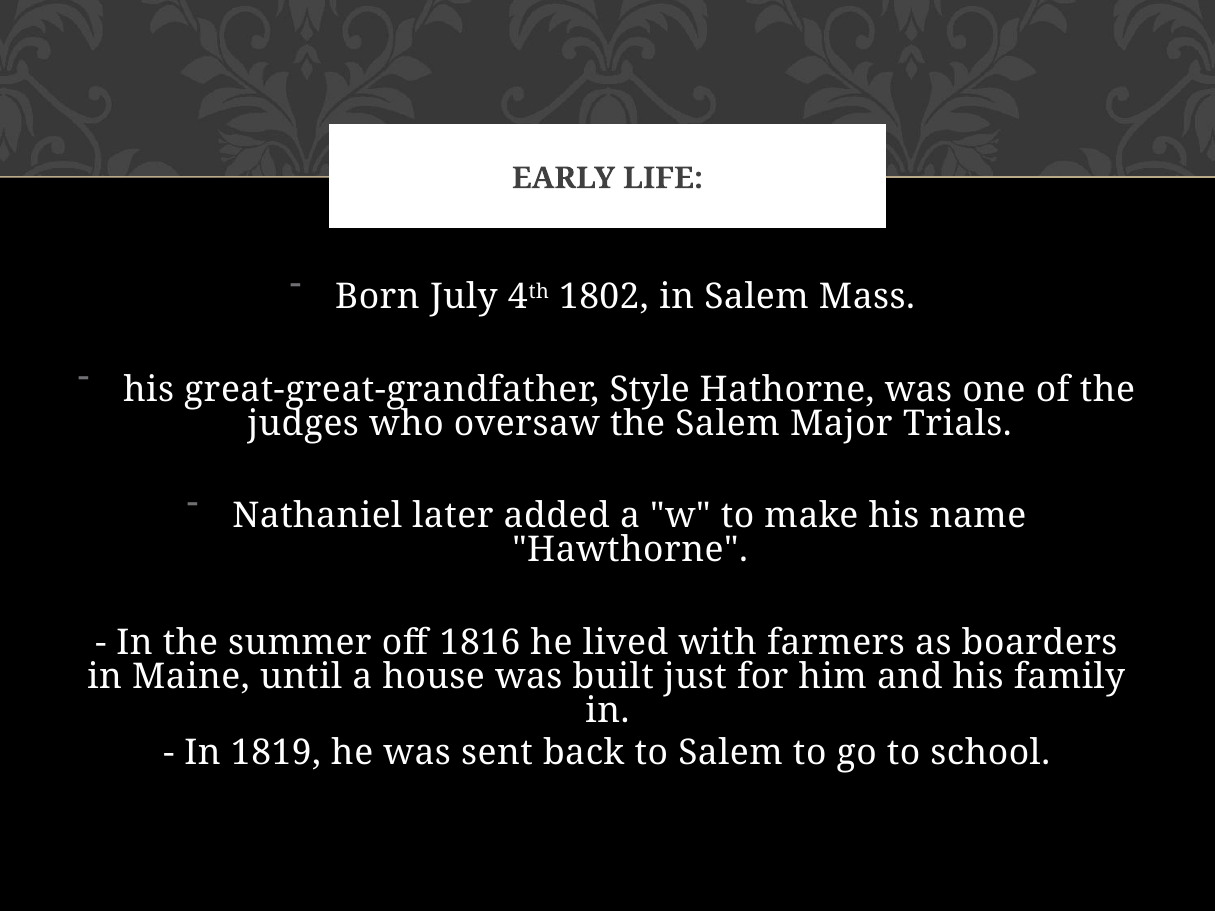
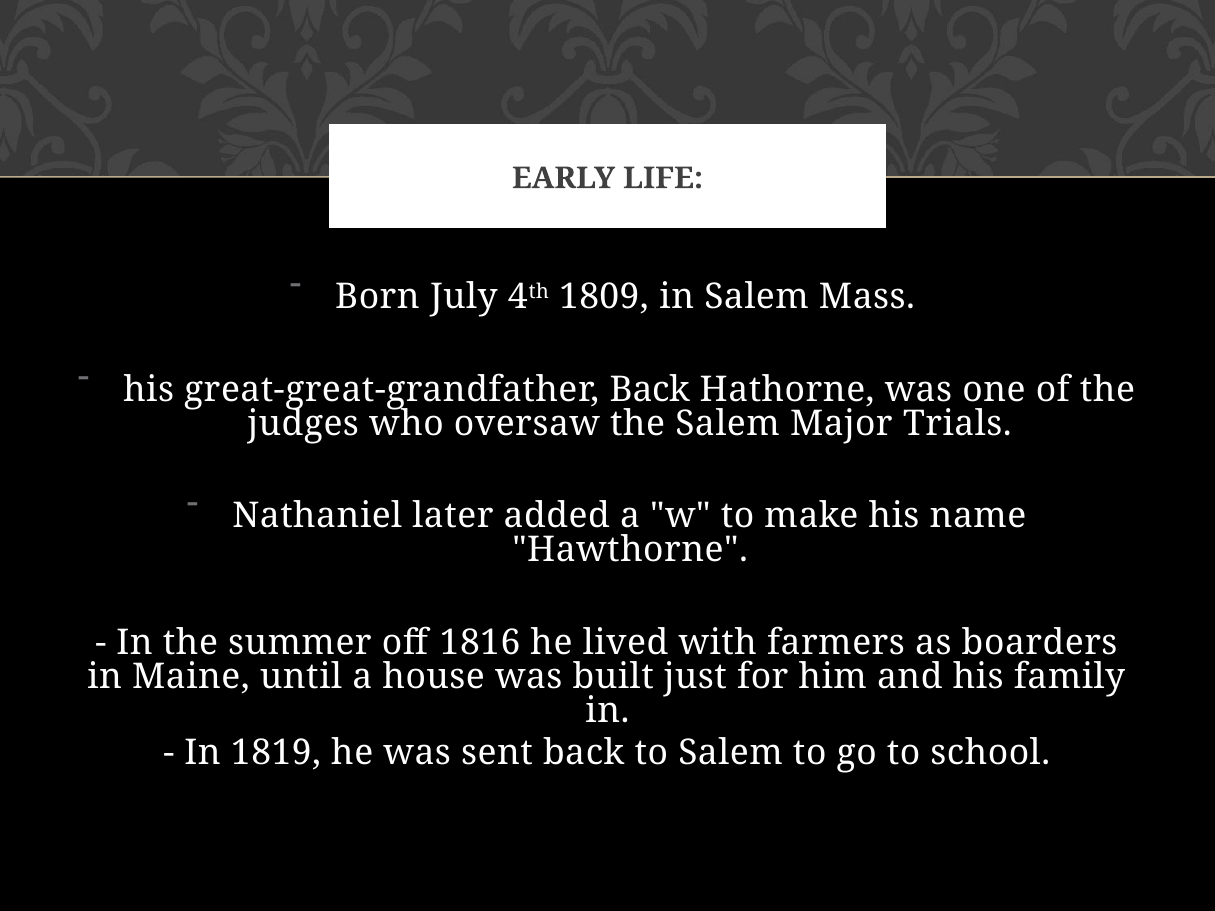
1802: 1802 -> 1809 (604, 297)
great-great-grandfather Style: Style -> Back (650, 390)
